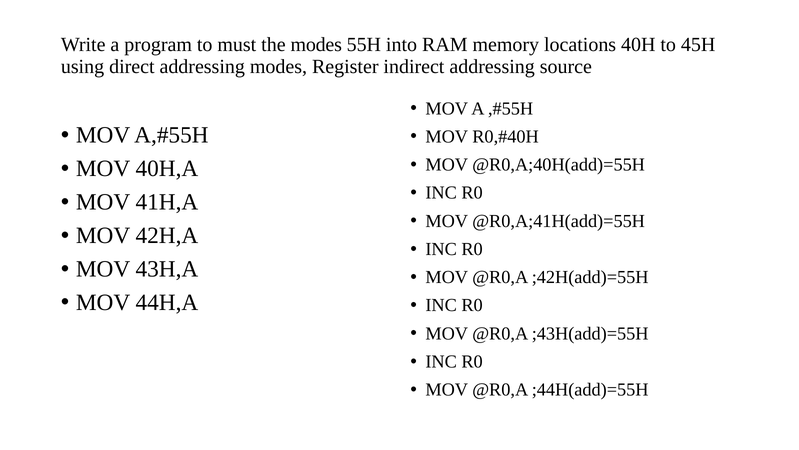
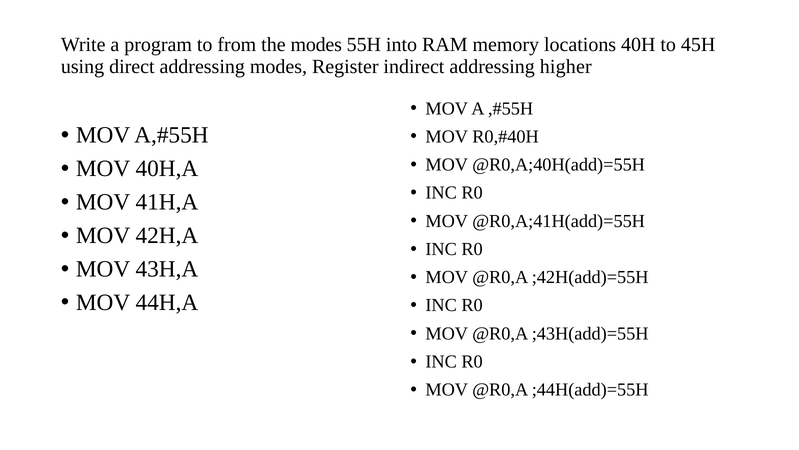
must: must -> from (237, 45)
source: source -> higher (566, 66)
